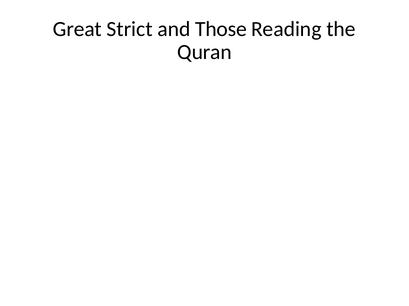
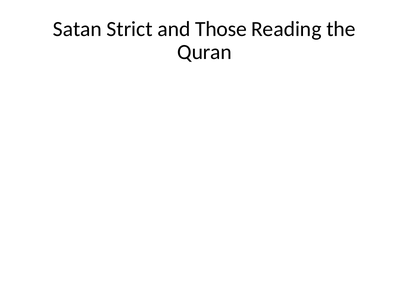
Great: Great -> Satan (77, 29)
